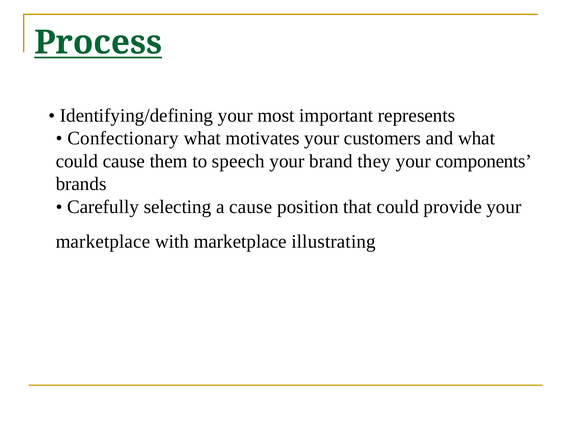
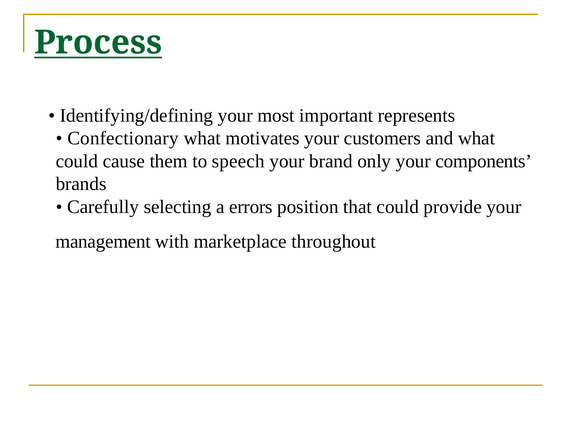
they: they -> only (374, 161)
a cause: cause -> errors (251, 207)
marketplace: marketplace -> management (103, 242)
illustrating: illustrating -> throughout (334, 242)
